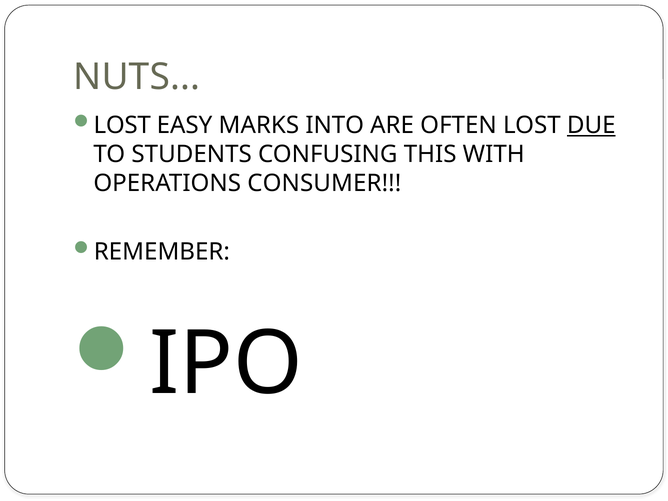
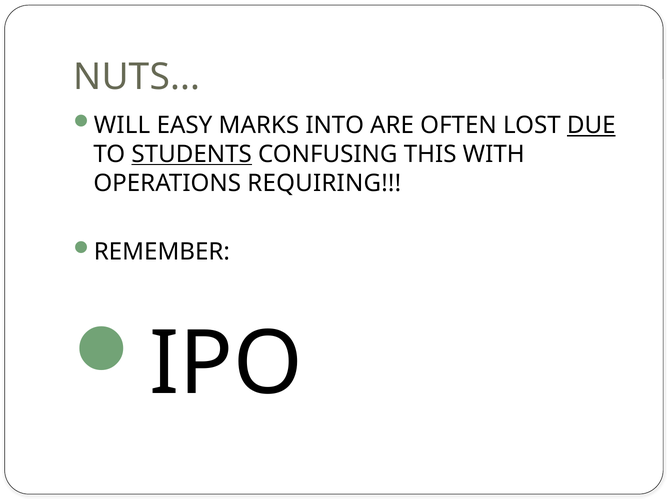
LOST: LOST -> WILL (122, 125)
STUDENTS underline: none -> present (192, 154)
CONSUMER: CONSUMER -> REQUIRING (324, 183)
